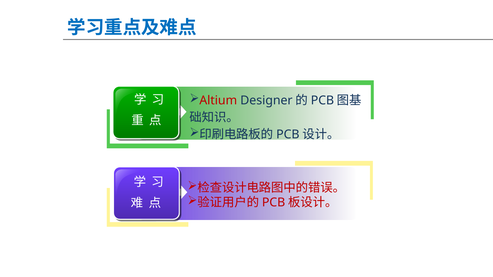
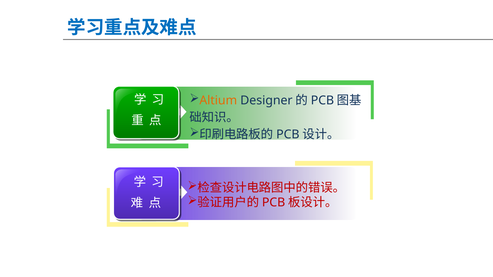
Altium colour: red -> orange (218, 100)
